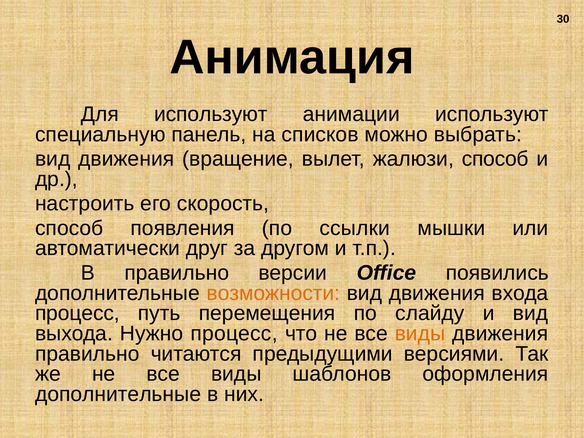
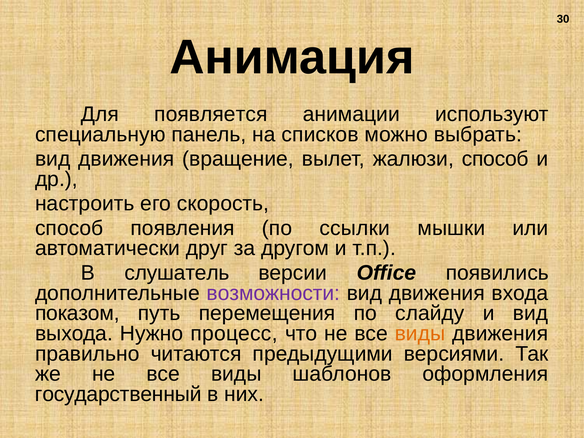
Для используют: используют -> появляется (211, 114)
В правильно: правильно -> слушатель (177, 273)
возможности colour: orange -> purple (273, 293)
процесс: процесс -> показом (77, 313)
дополнительные: дополнительные -> государственный (118, 394)
